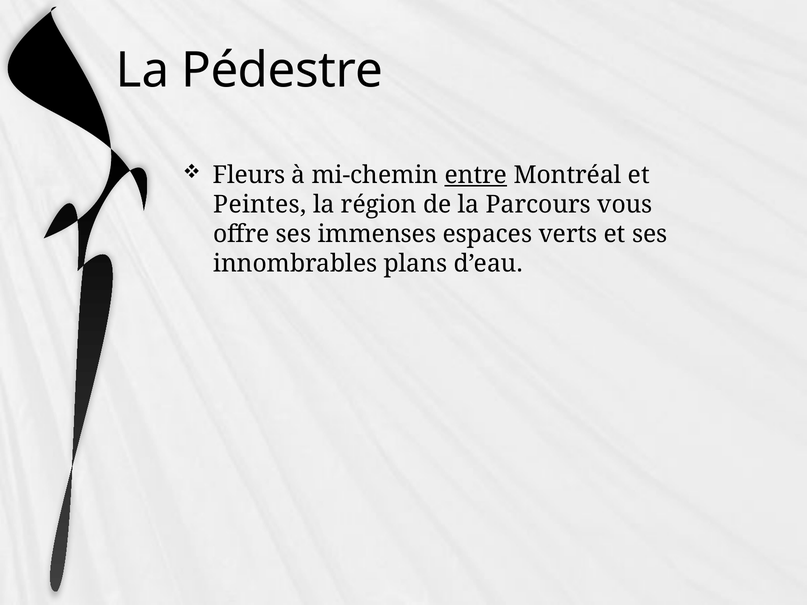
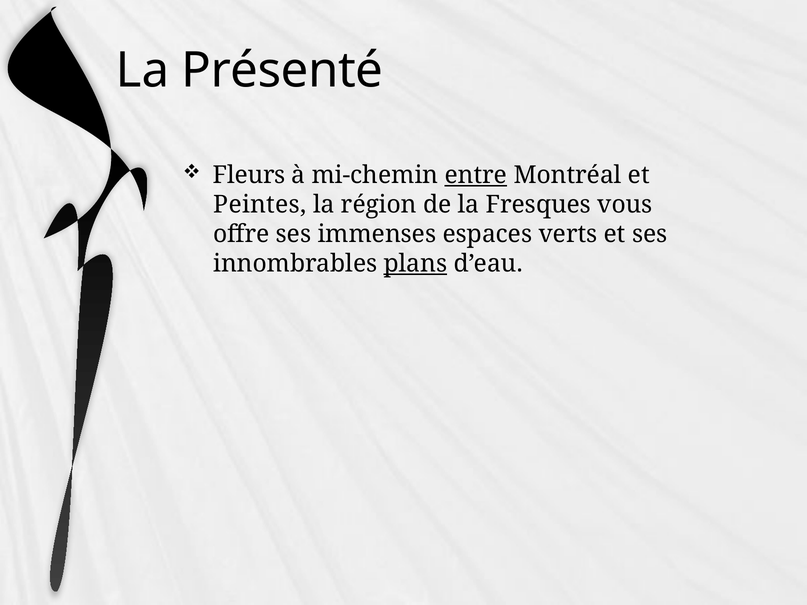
Pédestre: Pédestre -> Présenté (282, 71)
Parcours: Parcours -> Fresques (538, 205)
plans underline: none -> present (415, 264)
